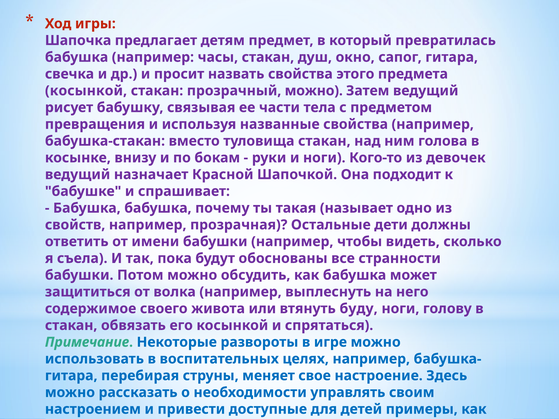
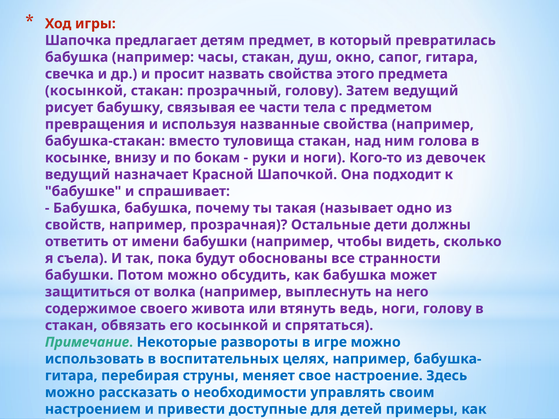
прозрачный можно: можно -> голову (314, 91)
буду: буду -> ведь (359, 309)
